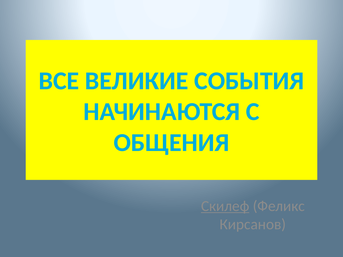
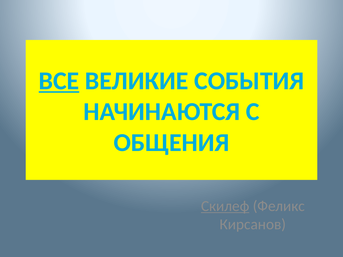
ВСЕ underline: none -> present (59, 81)
